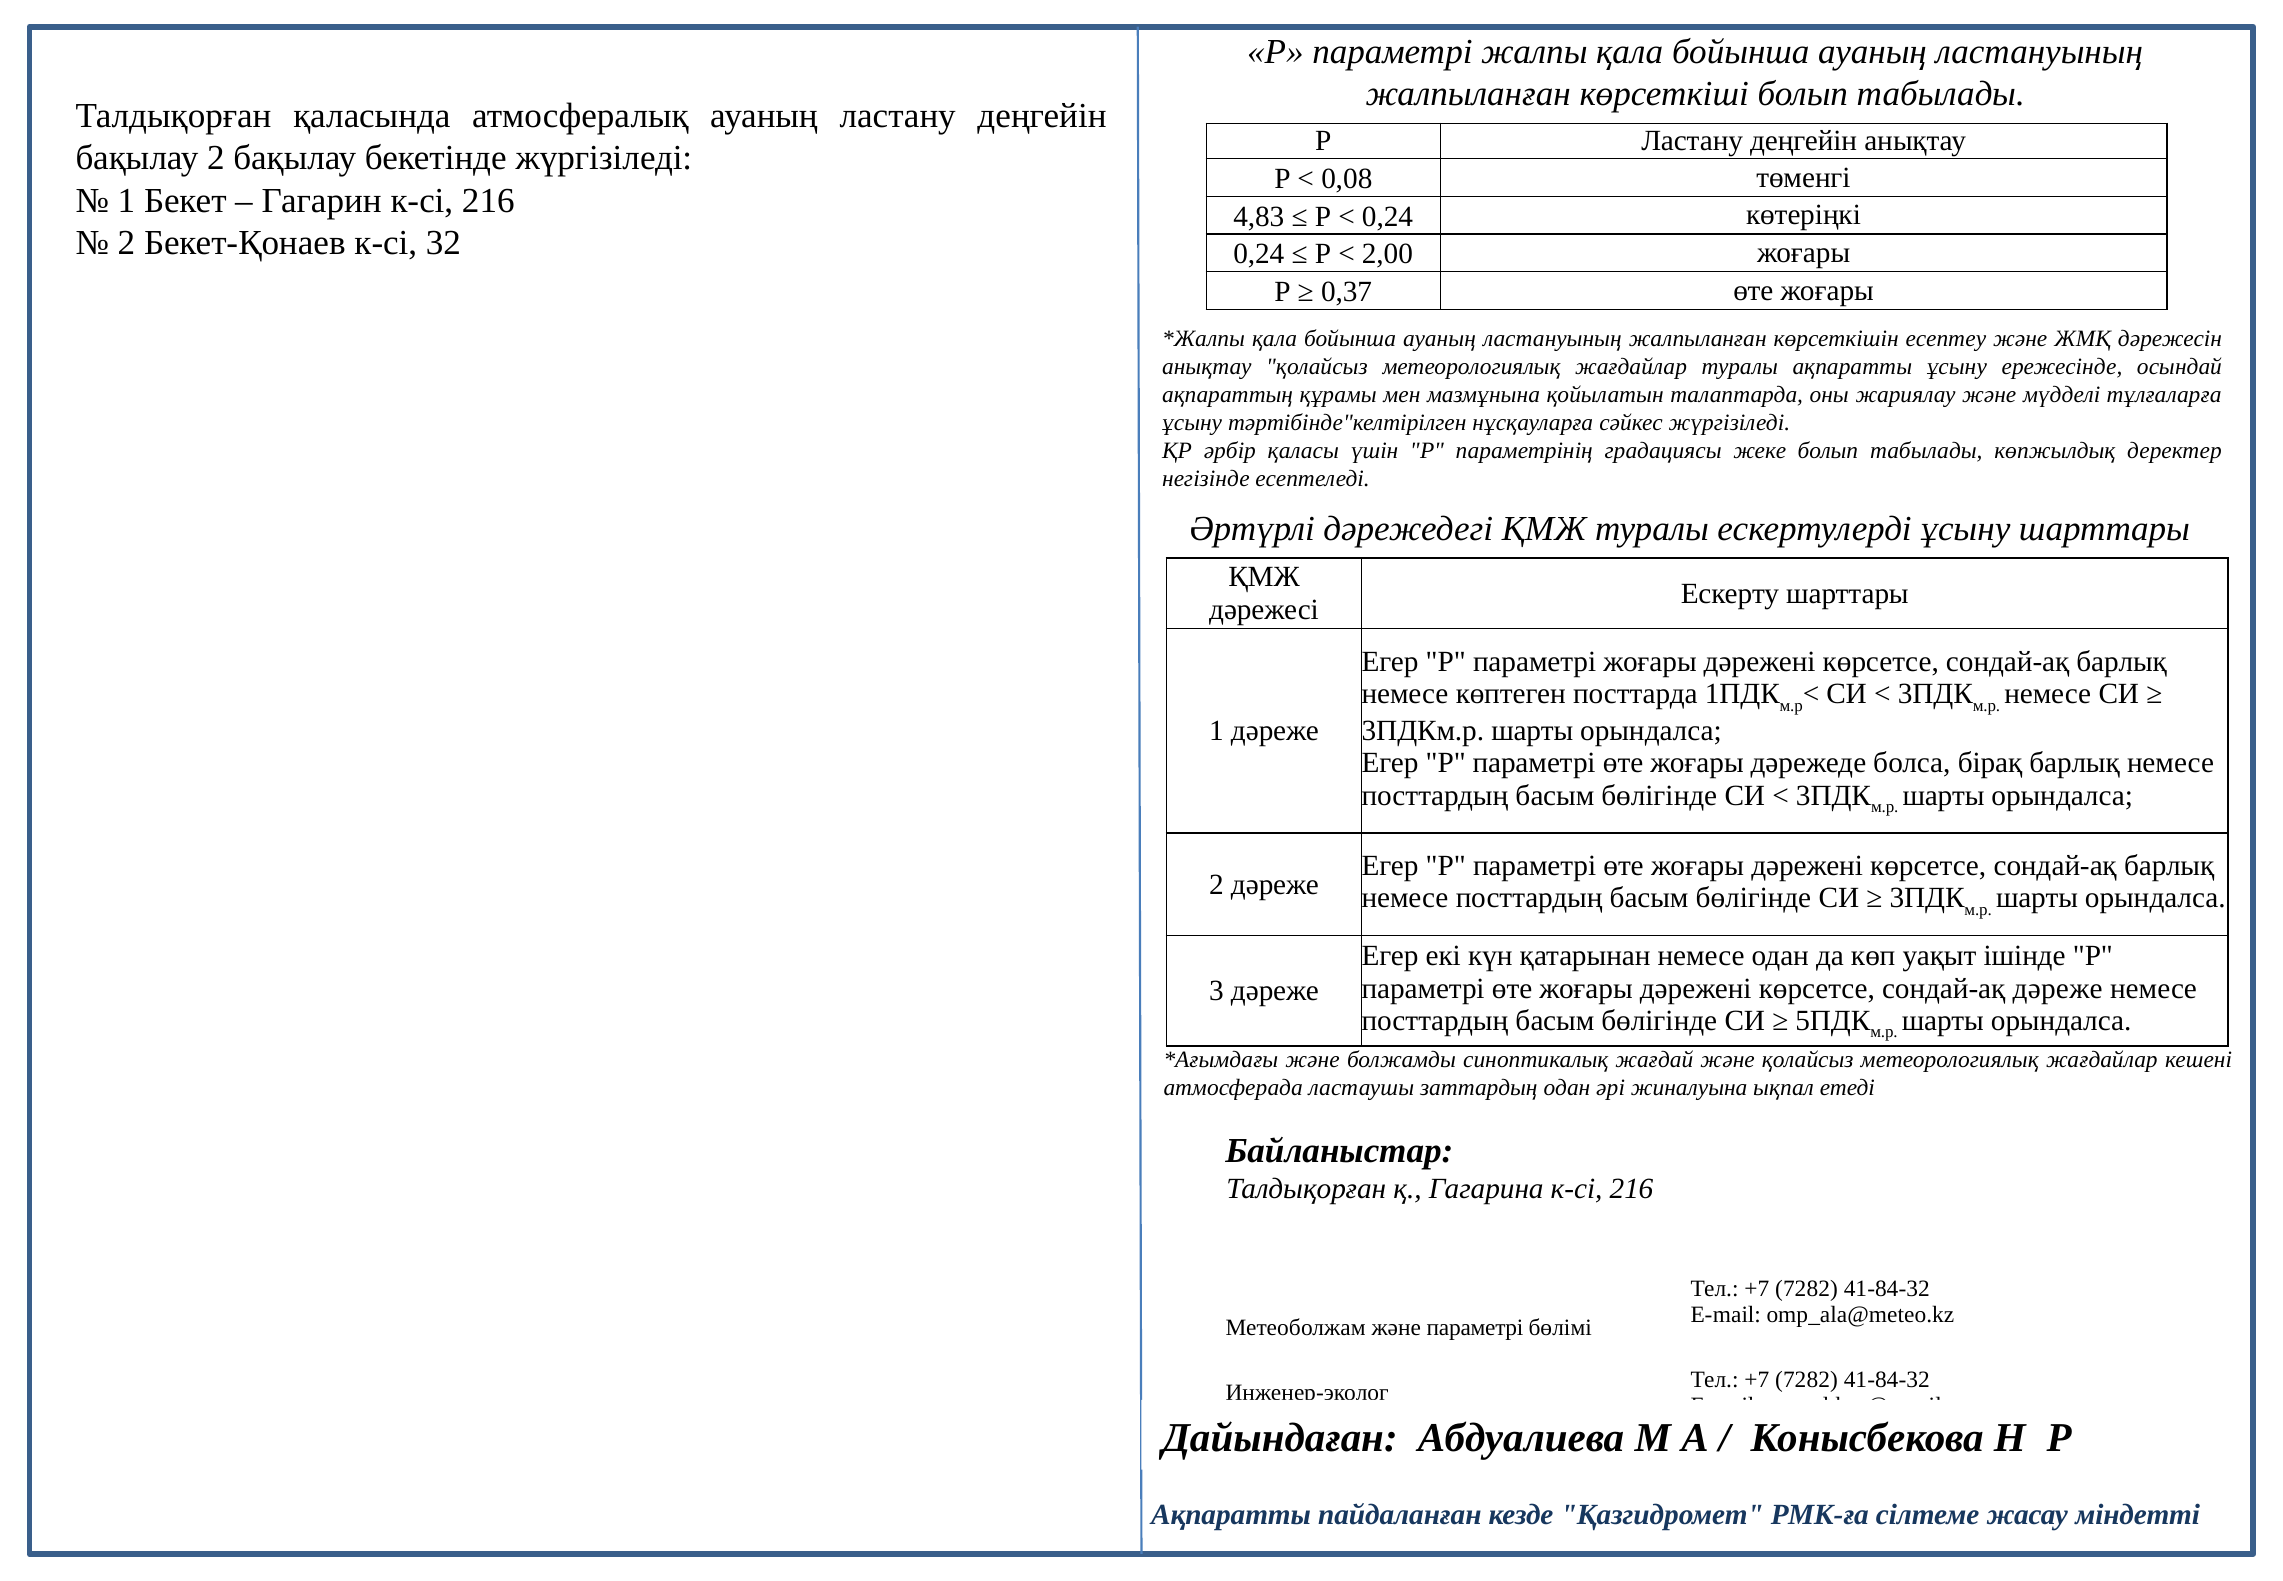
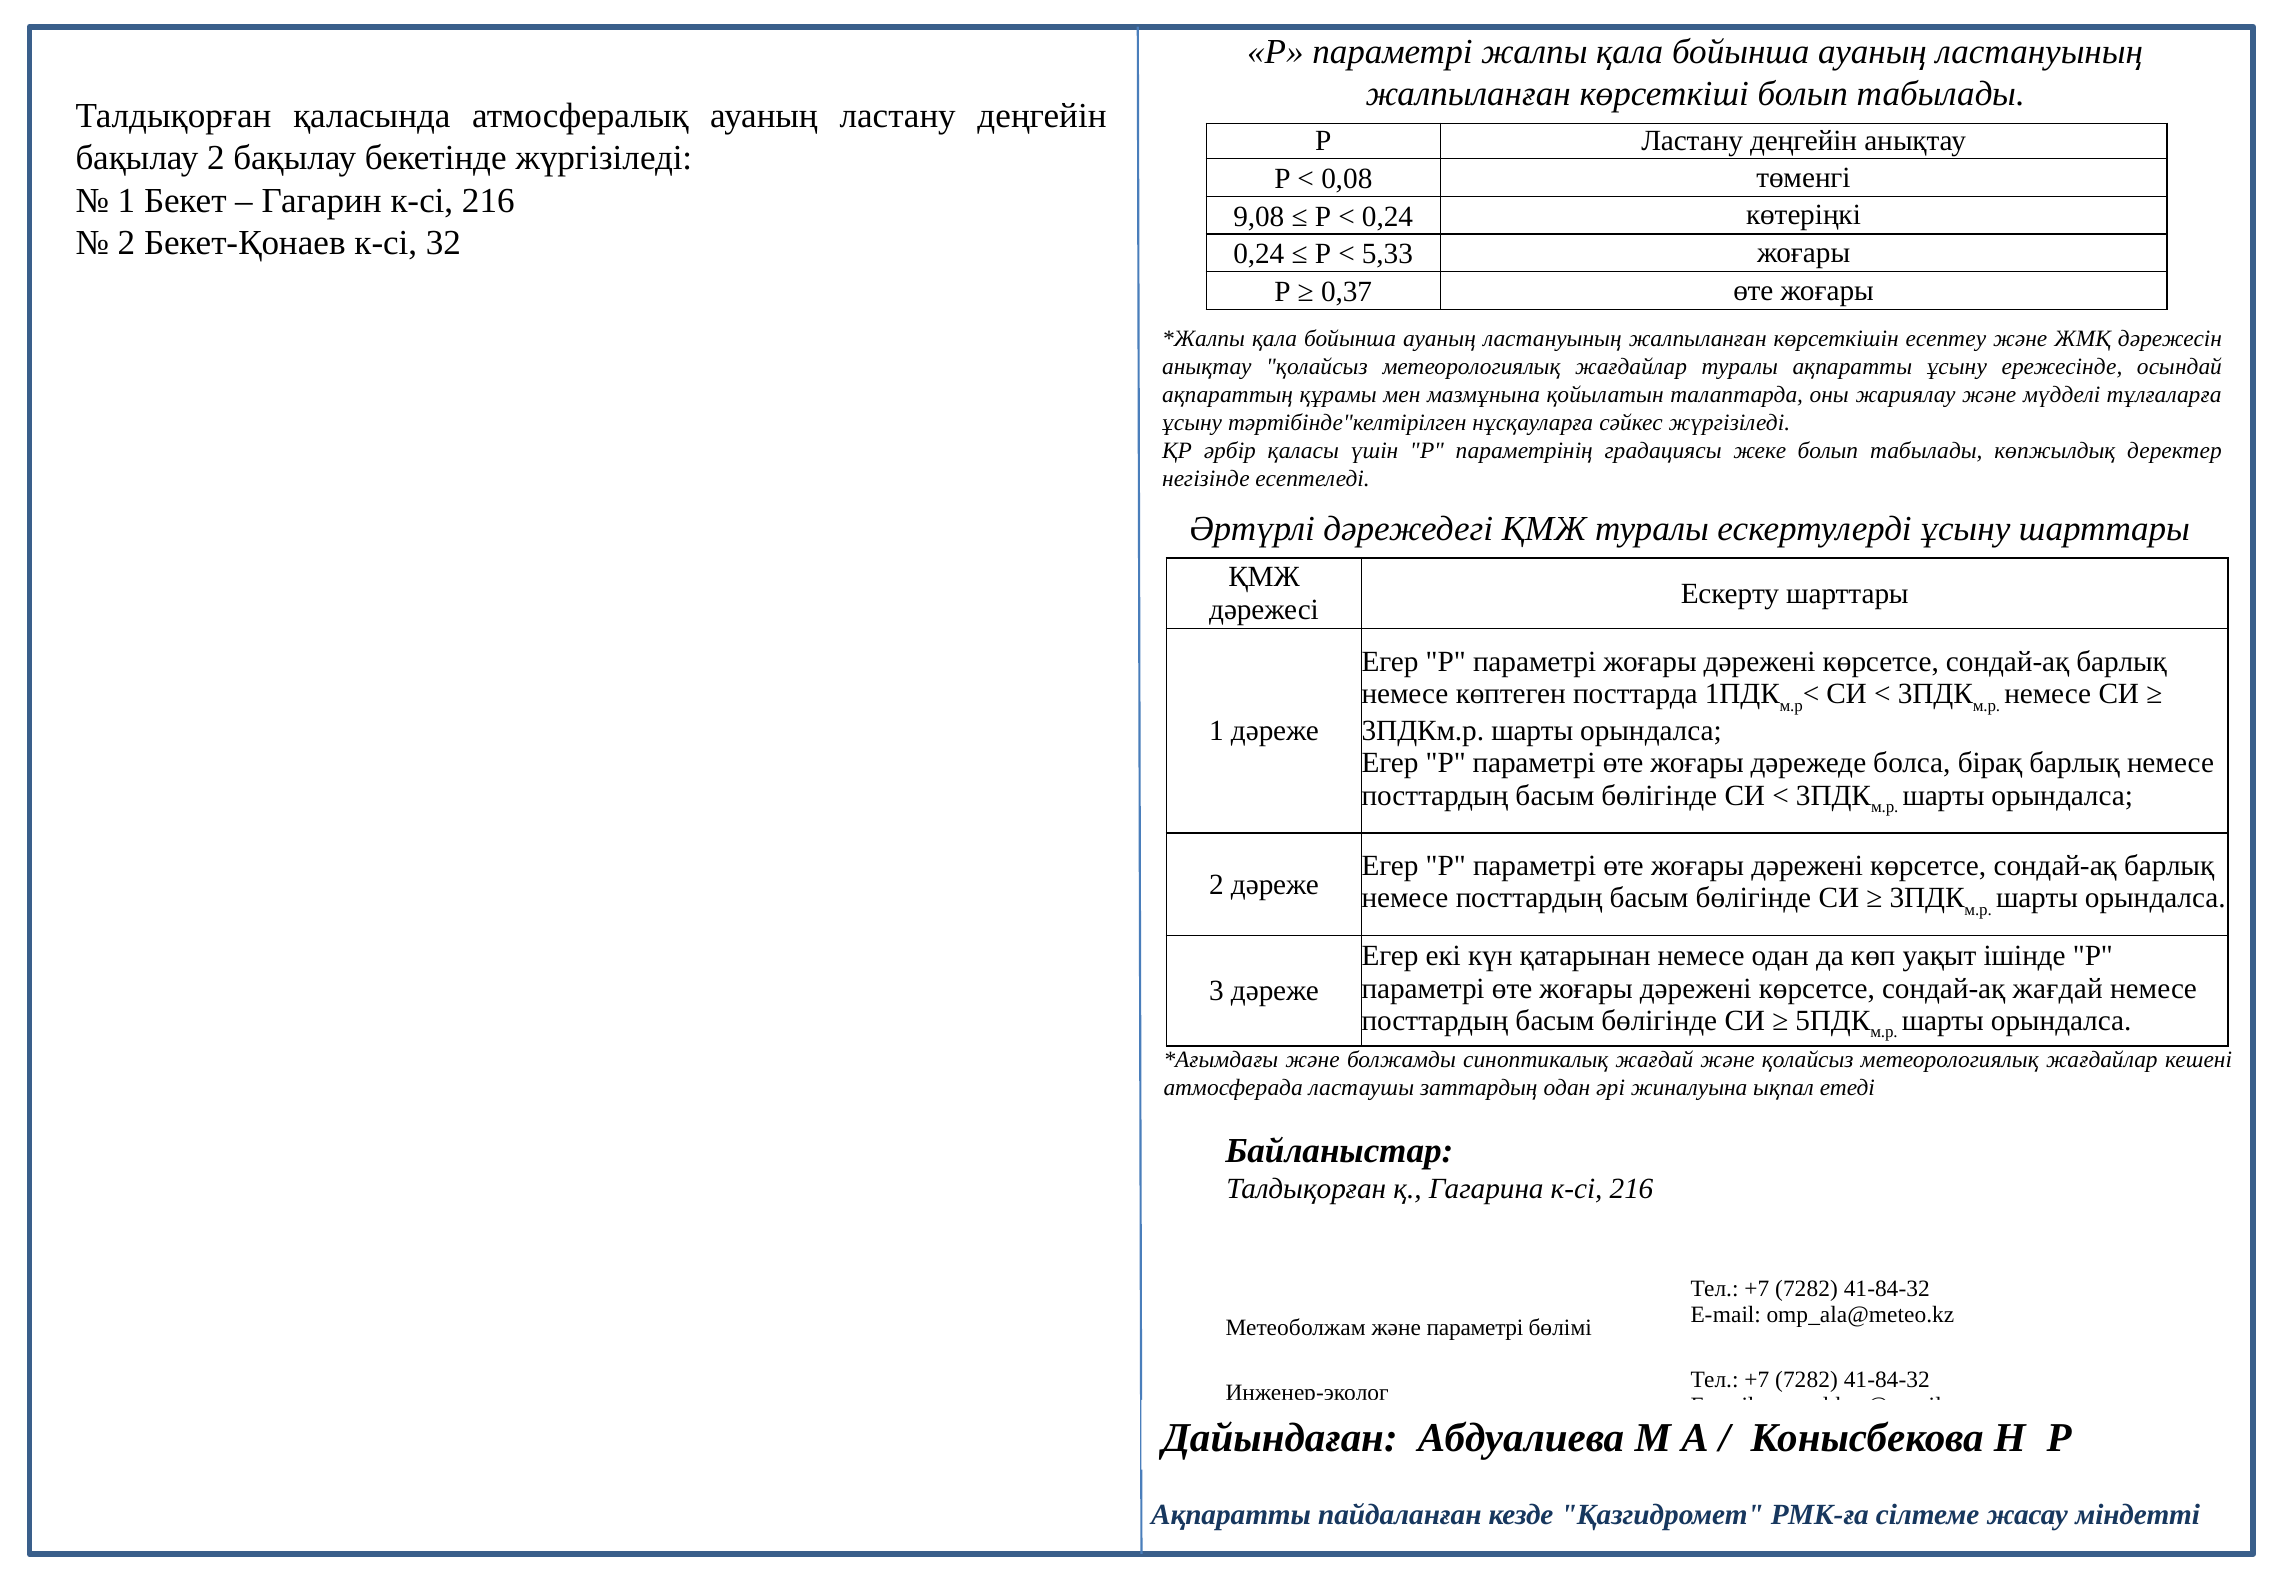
4,83: 4,83 -> 9,08 (1259, 216)
2,00: 2,00 -> 5,33 (1387, 254)
сондай-ақ дәреже: дәреже -> жағдай (2058, 988)
